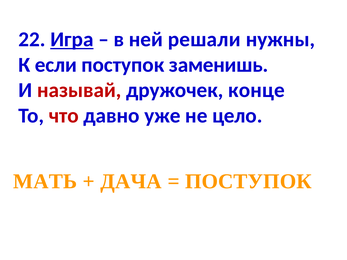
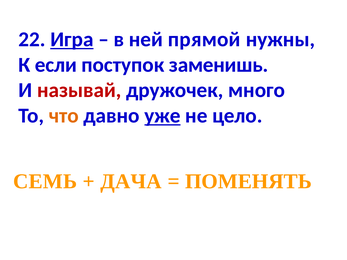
решали: решали -> прямой (204, 39)
конце: конце -> много (257, 90)
что colour: red -> orange (64, 116)
уже underline: none -> present (162, 116)
МАТЬ: МАТЬ -> СЕМЬ (45, 182)
ПОСТУПОК: ПОСТУПОК -> ПОМЕНЯТЬ (248, 182)
